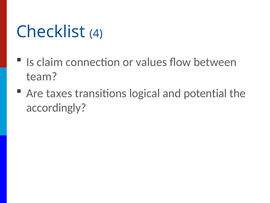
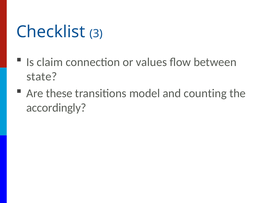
4: 4 -> 3 (96, 33)
team: team -> state (42, 76)
taxes: taxes -> these (59, 93)
logical: logical -> model (145, 93)
potential: potential -> counting (205, 93)
